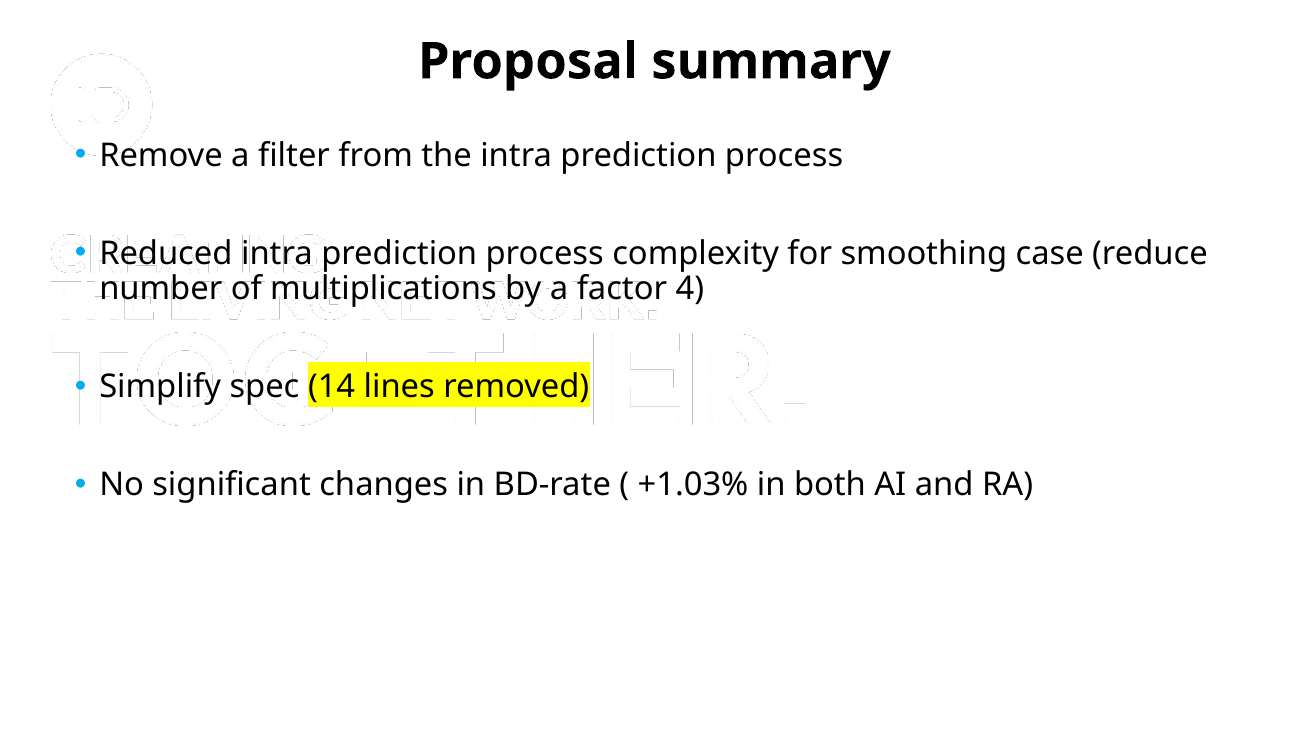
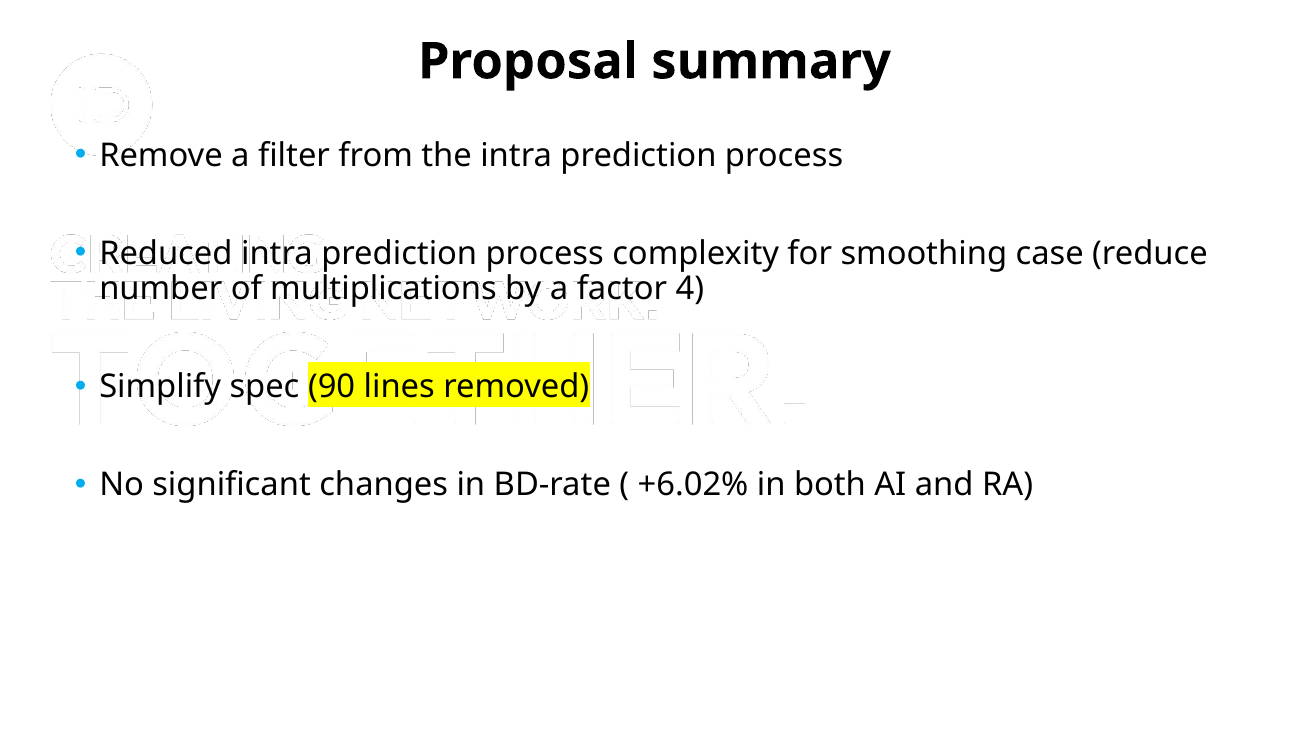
14: 14 -> 90 (332, 387)
+1.03%: +1.03% -> +6.02% (693, 485)
